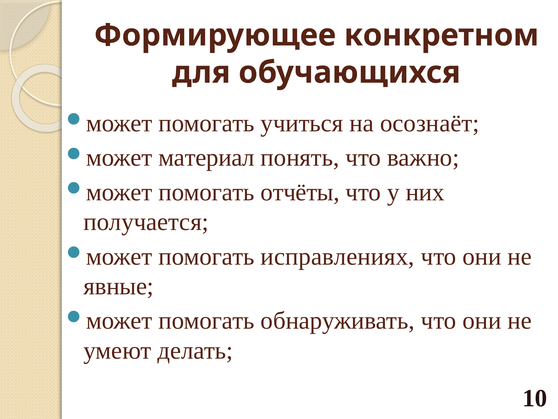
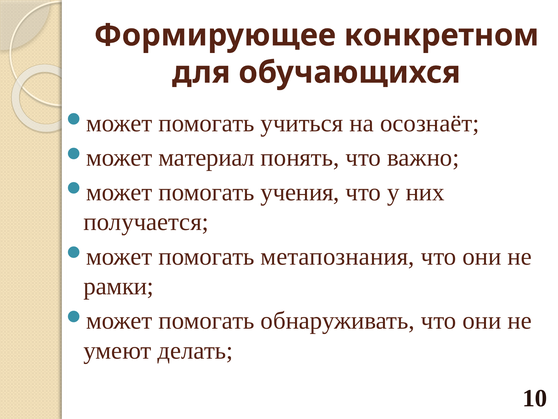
отчёты: отчёты -> учения (300, 192)
исправлениях: исправлениях -> метапознания (338, 256)
явные: явные -> рамки (119, 286)
